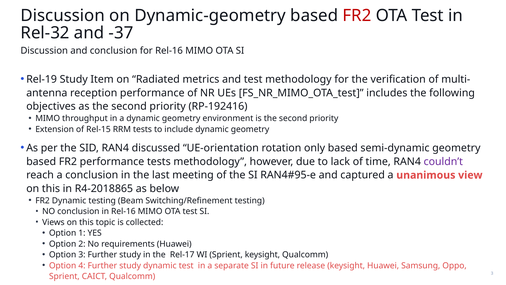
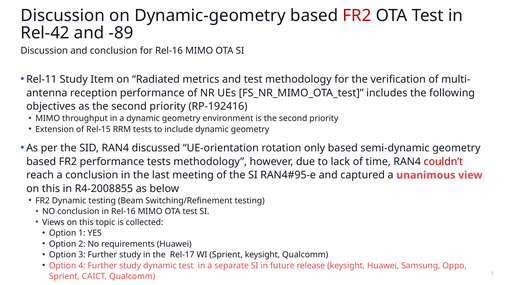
Rel-32: Rel-32 -> Rel-42 (45, 33)
-37: -37 -> -89 (121, 33)
Rel-19: Rel-19 -> Rel-11 (42, 79)
couldn’t colour: purple -> red (443, 161)
R4-2018865: R4-2018865 -> R4-2008855 (104, 188)
